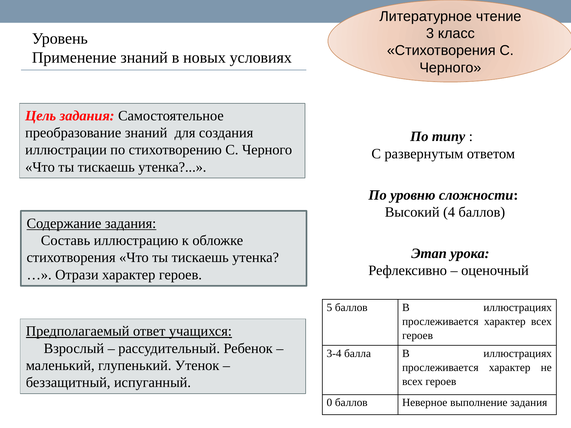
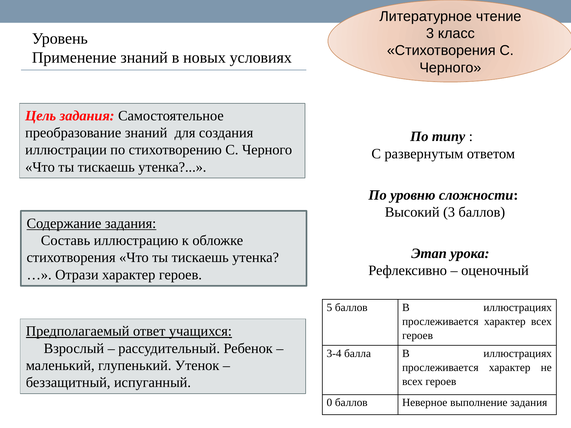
Высокий 4: 4 -> 3 (449, 212)
